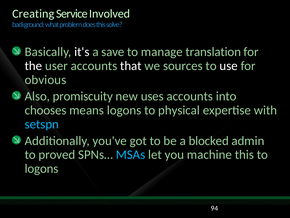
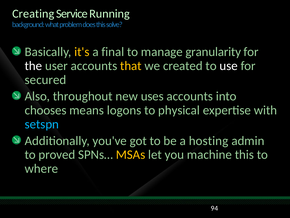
Involved: Involved -> Running (110, 14)
it's colour: white -> yellow (82, 52)
save: save -> final (113, 52)
translation: translation -> granularity (213, 52)
that colour: white -> yellow (131, 66)
sources: sources -> created (183, 66)
obvious: obvious -> secured (45, 80)
promiscuity: promiscuity -> throughout (83, 96)
blocked: blocked -> hosting (209, 140)
MSAs colour: light blue -> yellow (131, 154)
logons: logons -> where (41, 168)
